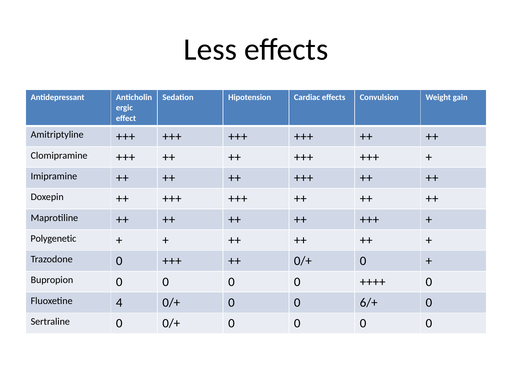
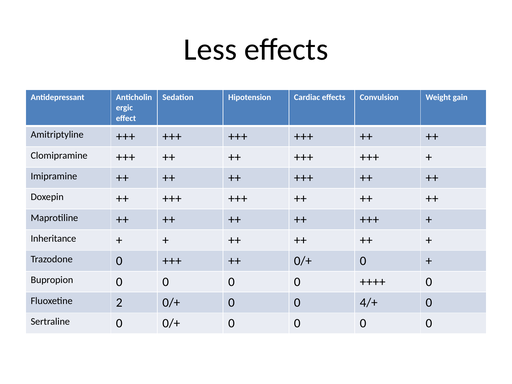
Polygenetic: Polygenetic -> Inheritance (53, 239)
4: 4 -> 2 (119, 303)
6/+: 6/+ -> 4/+ (369, 303)
